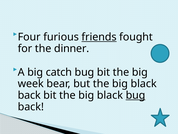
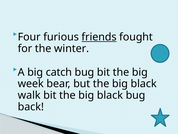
dinner: dinner -> winter (72, 48)
back: back -> walk (29, 95)
bug underline: present -> none (136, 95)
